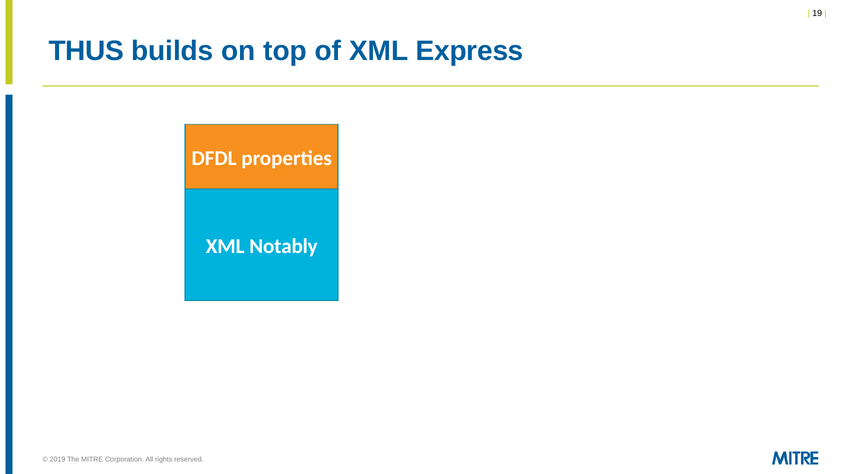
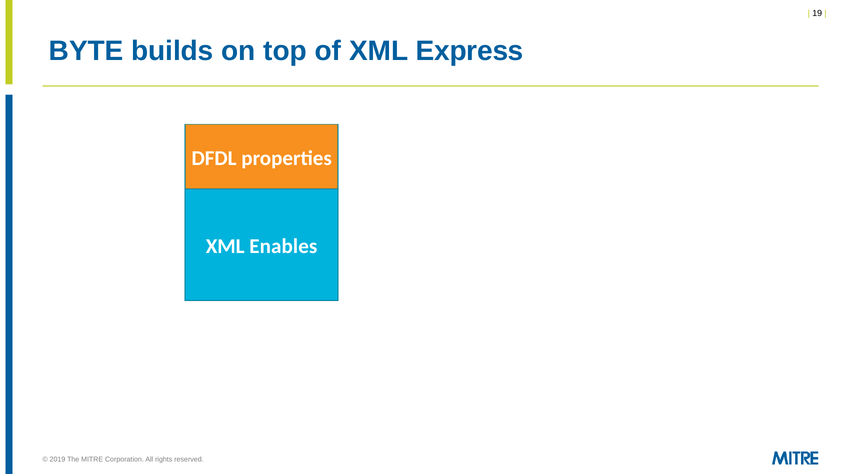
THUS: THUS -> BYTE (86, 51)
Notably: Notably -> Enables (283, 246)
